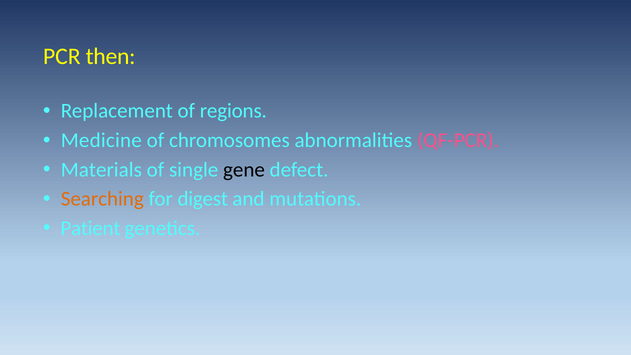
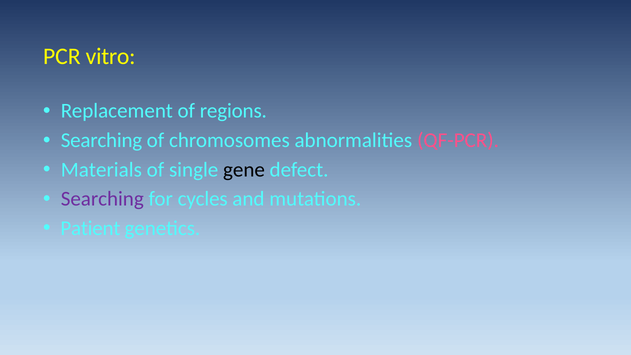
then: then -> vitro (111, 57)
Medicine: Medicine -> Searching (101, 140)
Searching colour: orange -> purple (102, 199)
digest: digest -> cycles (203, 199)
